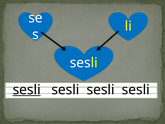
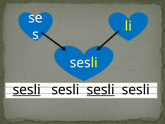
sesli underline: none -> present (101, 90)
